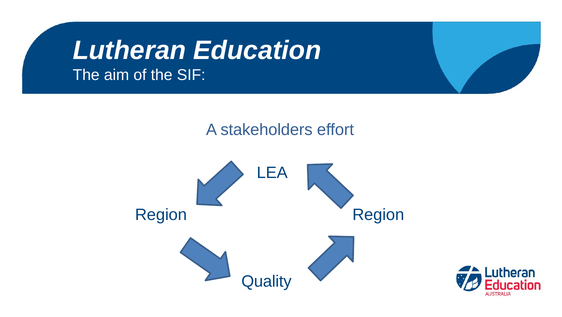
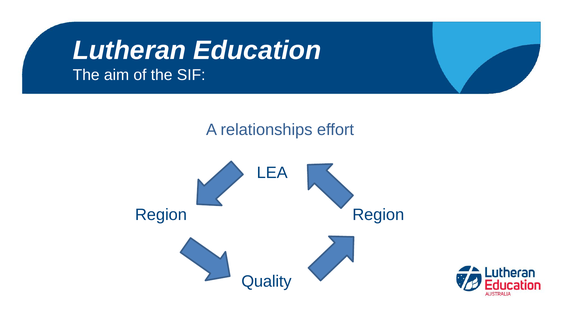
stakeholders: stakeholders -> relationships (266, 129)
